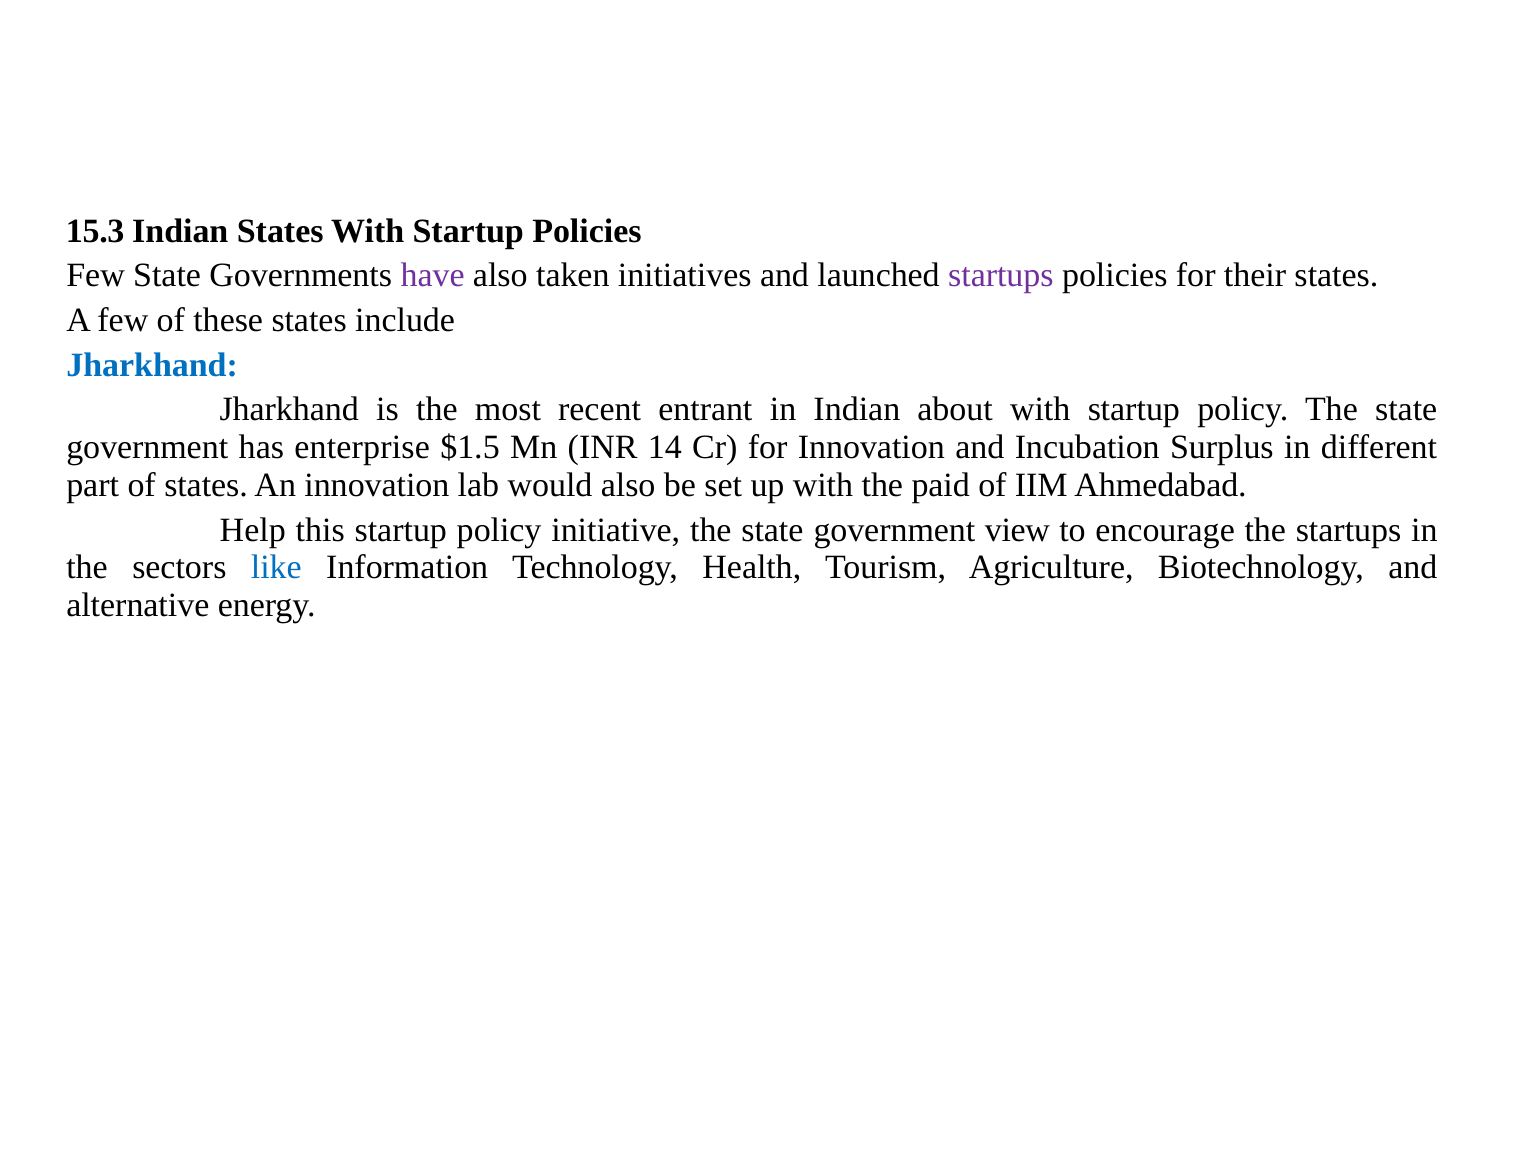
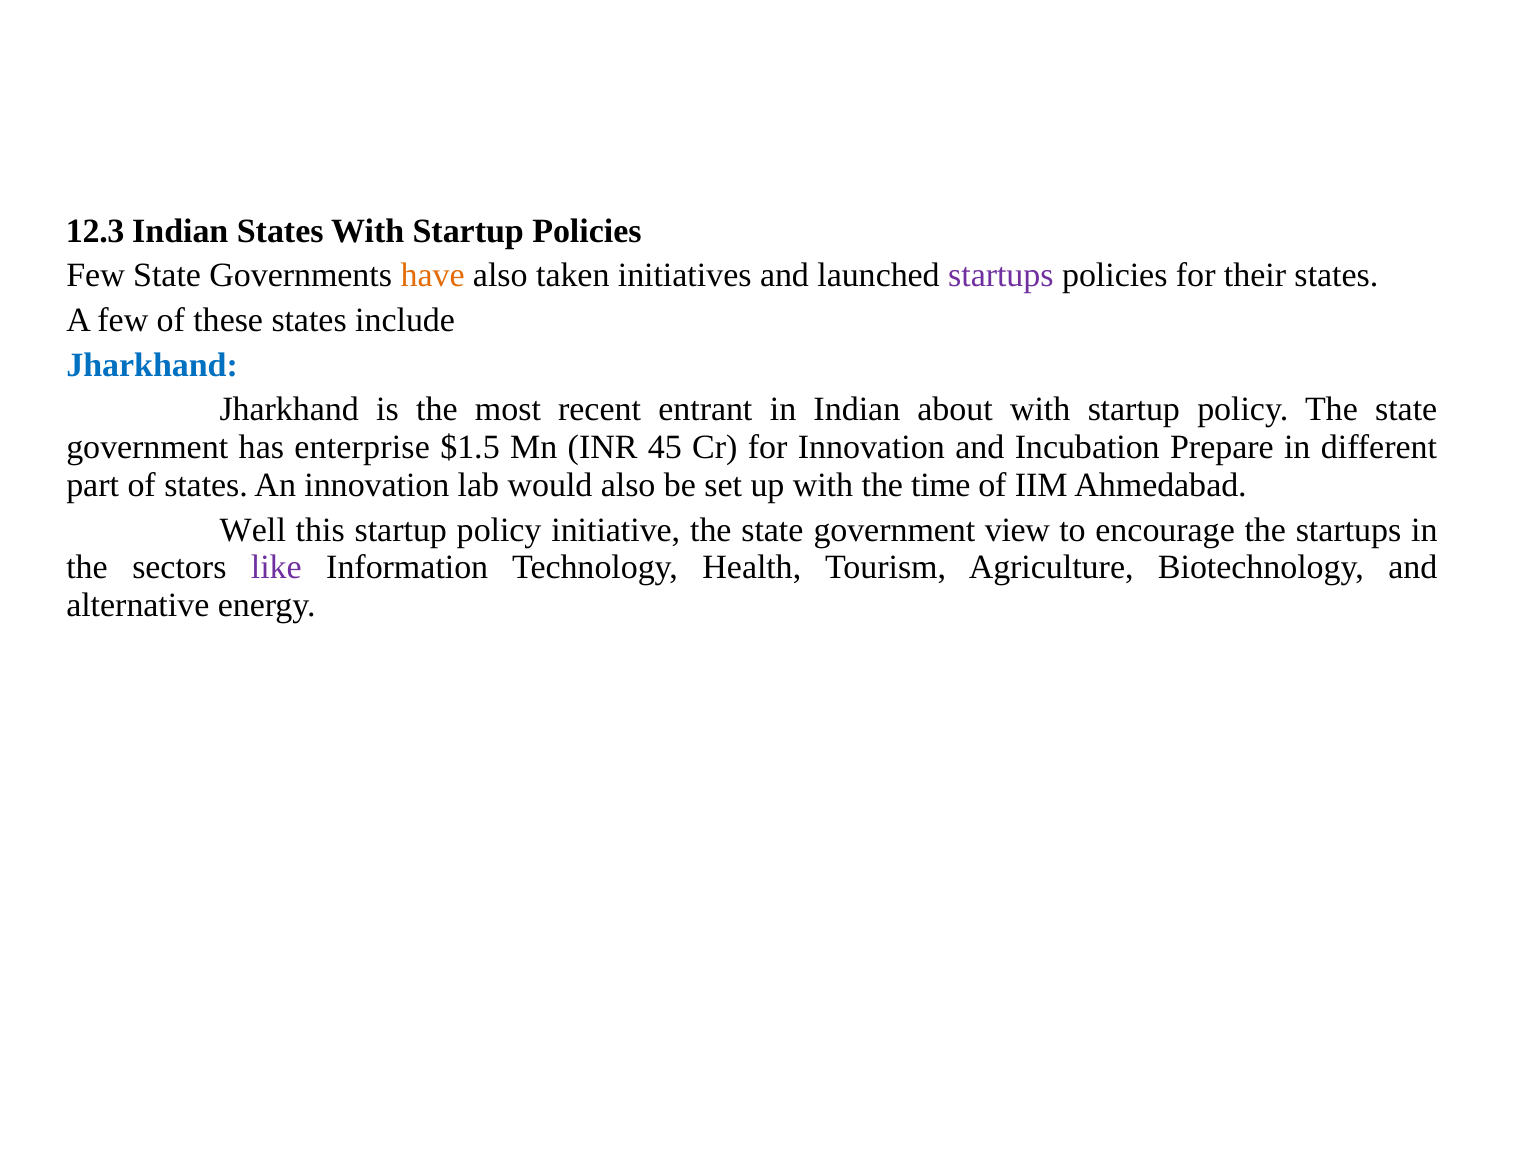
15.3: 15.3 -> 12.3 (95, 231)
have colour: purple -> orange (433, 276)
14: 14 -> 45 (665, 447)
Surplus: Surplus -> Prepare (1222, 447)
paid: paid -> time (941, 485)
Help: Help -> Well (253, 530)
like colour: blue -> purple (276, 568)
